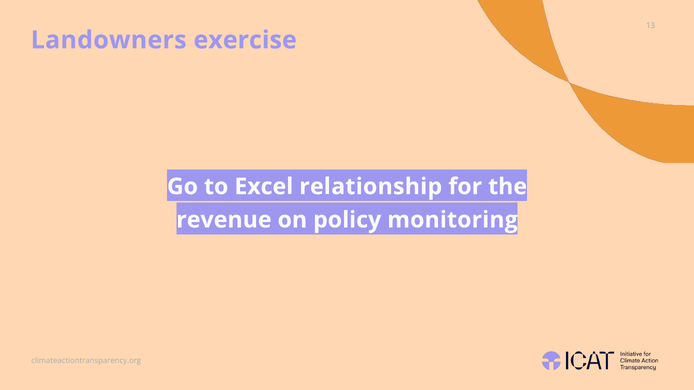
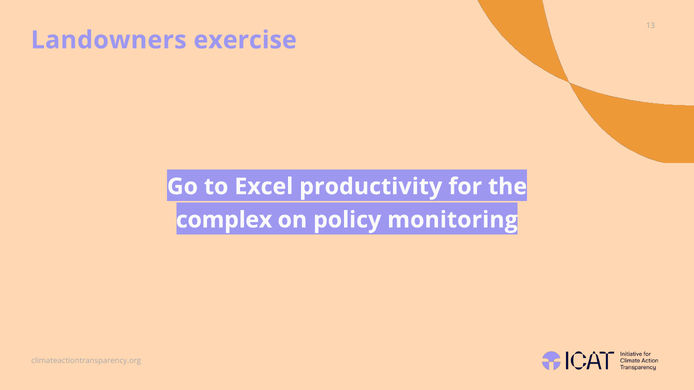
relationship: relationship -> productivity (371, 187)
revenue: revenue -> complex (224, 220)
